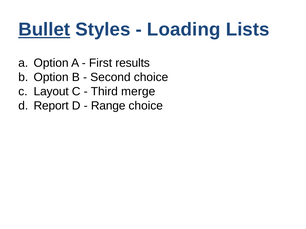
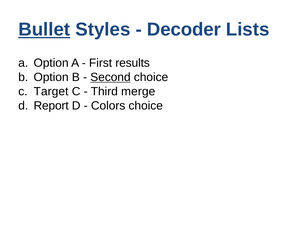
Loading: Loading -> Decoder (184, 30)
Second underline: none -> present (110, 77)
Layout: Layout -> Target (51, 92)
Range: Range -> Colors (108, 106)
